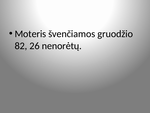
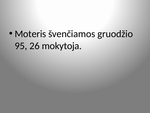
82: 82 -> 95 (21, 46)
nenorėtų: nenorėtų -> mokytoja (62, 46)
